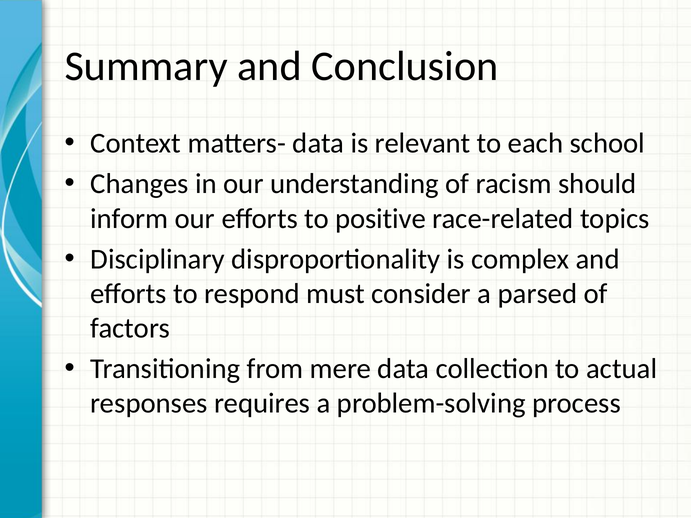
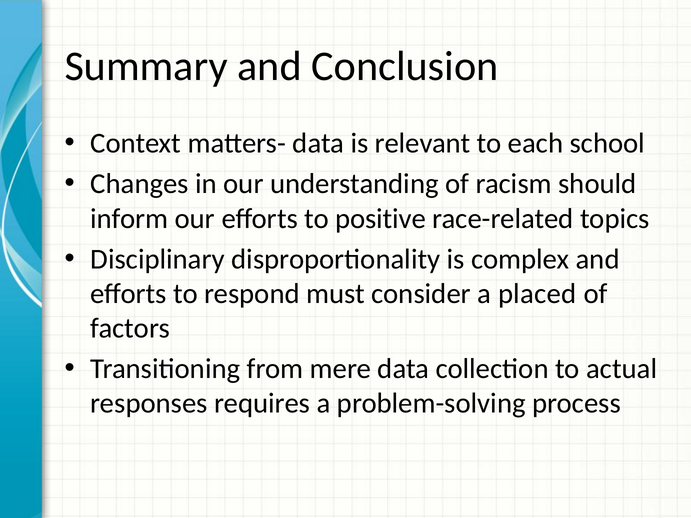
parsed: parsed -> placed (537, 294)
